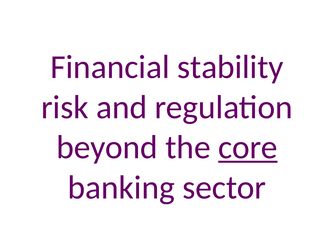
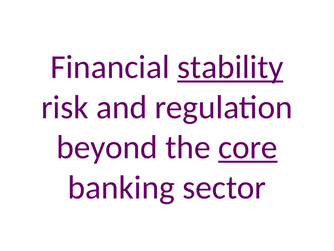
stability underline: none -> present (230, 67)
